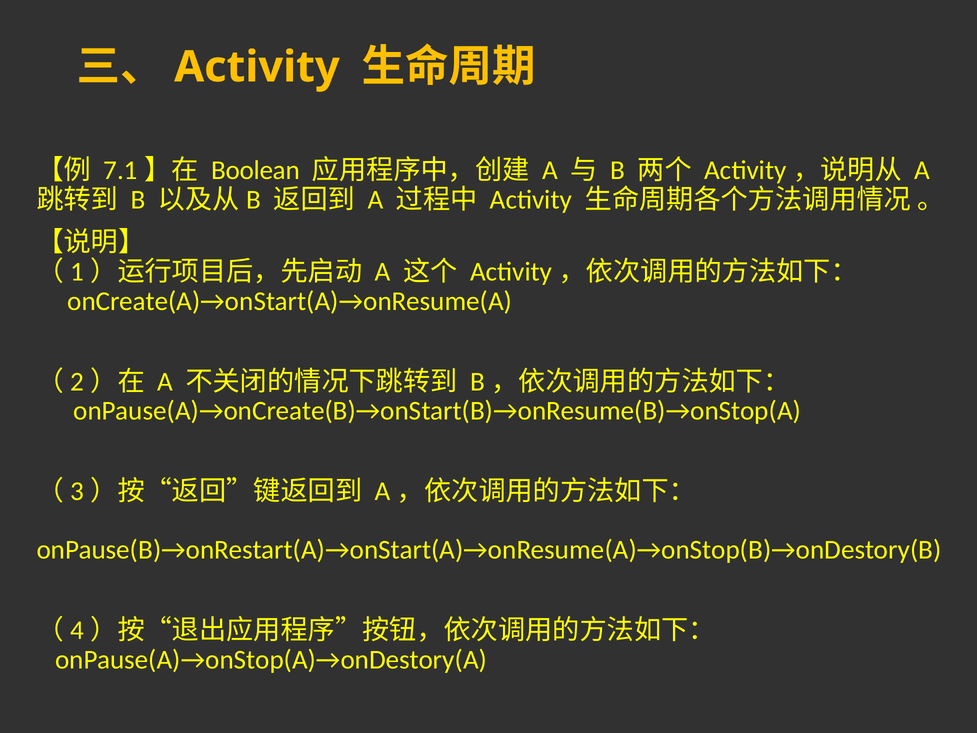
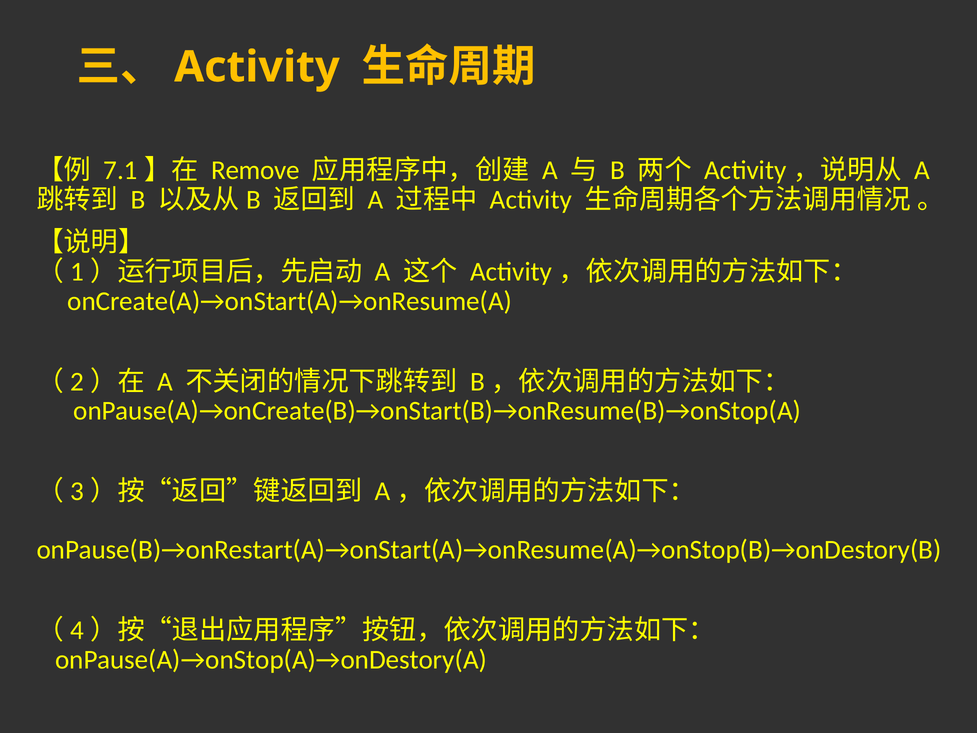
Boolean: Boolean -> Remove (255, 170)
